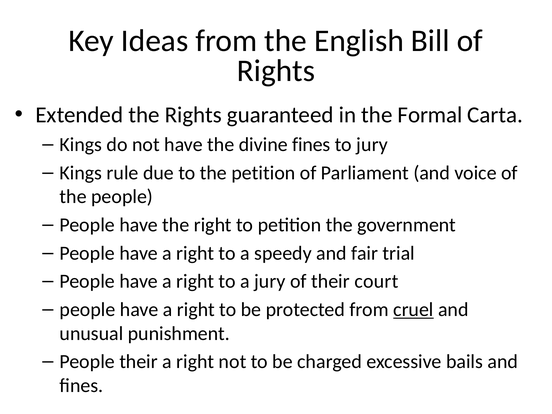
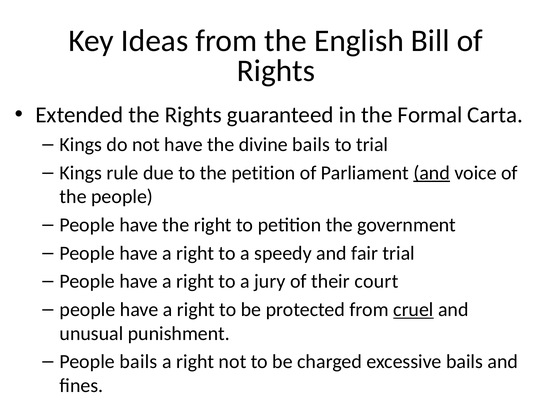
divine fines: fines -> bails (311, 145)
to jury: jury -> trial (372, 145)
and underline: none -> present (432, 173)
People their: their -> bails (138, 362)
